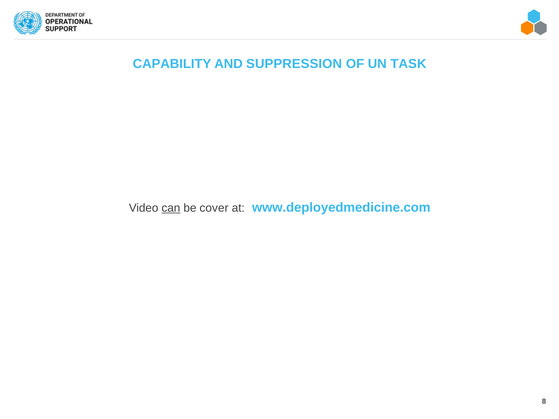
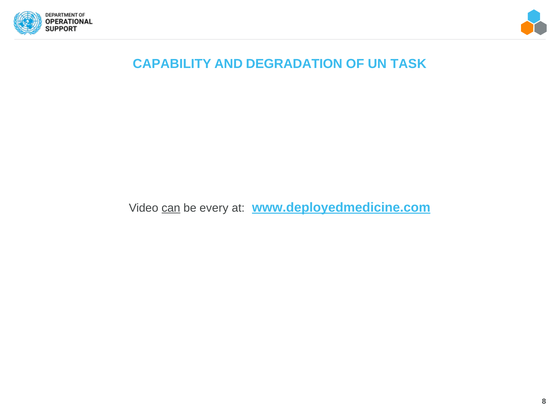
SUPPRESSION: SUPPRESSION -> DEGRADATION (294, 64)
cover: cover -> every (214, 208)
www.deployedmedicine.com underline: none -> present (341, 208)
